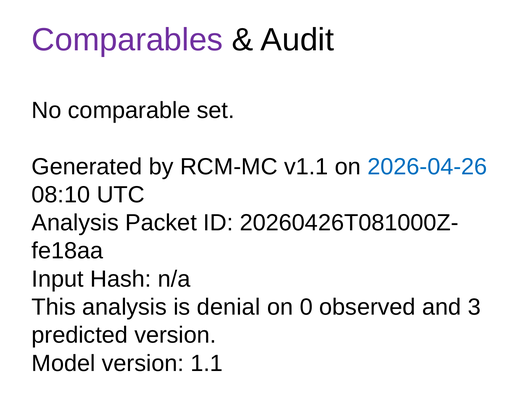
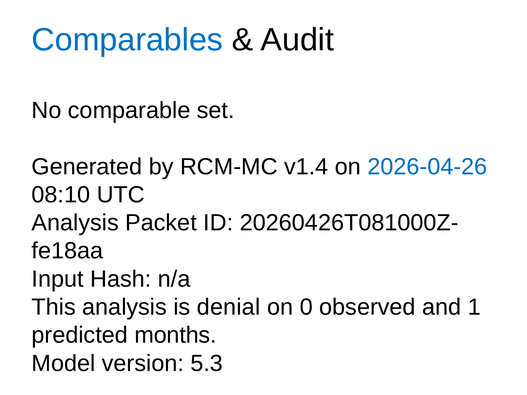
Comparables colour: purple -> blue (127, 40)
v1.1: v1.1 -> v1.4 (306, 167)
3: 3 -> 1 (474, 307)
predicted version: version -> months (175, 335)
1.1: 1.1 -> 5.3 (207, 364)
